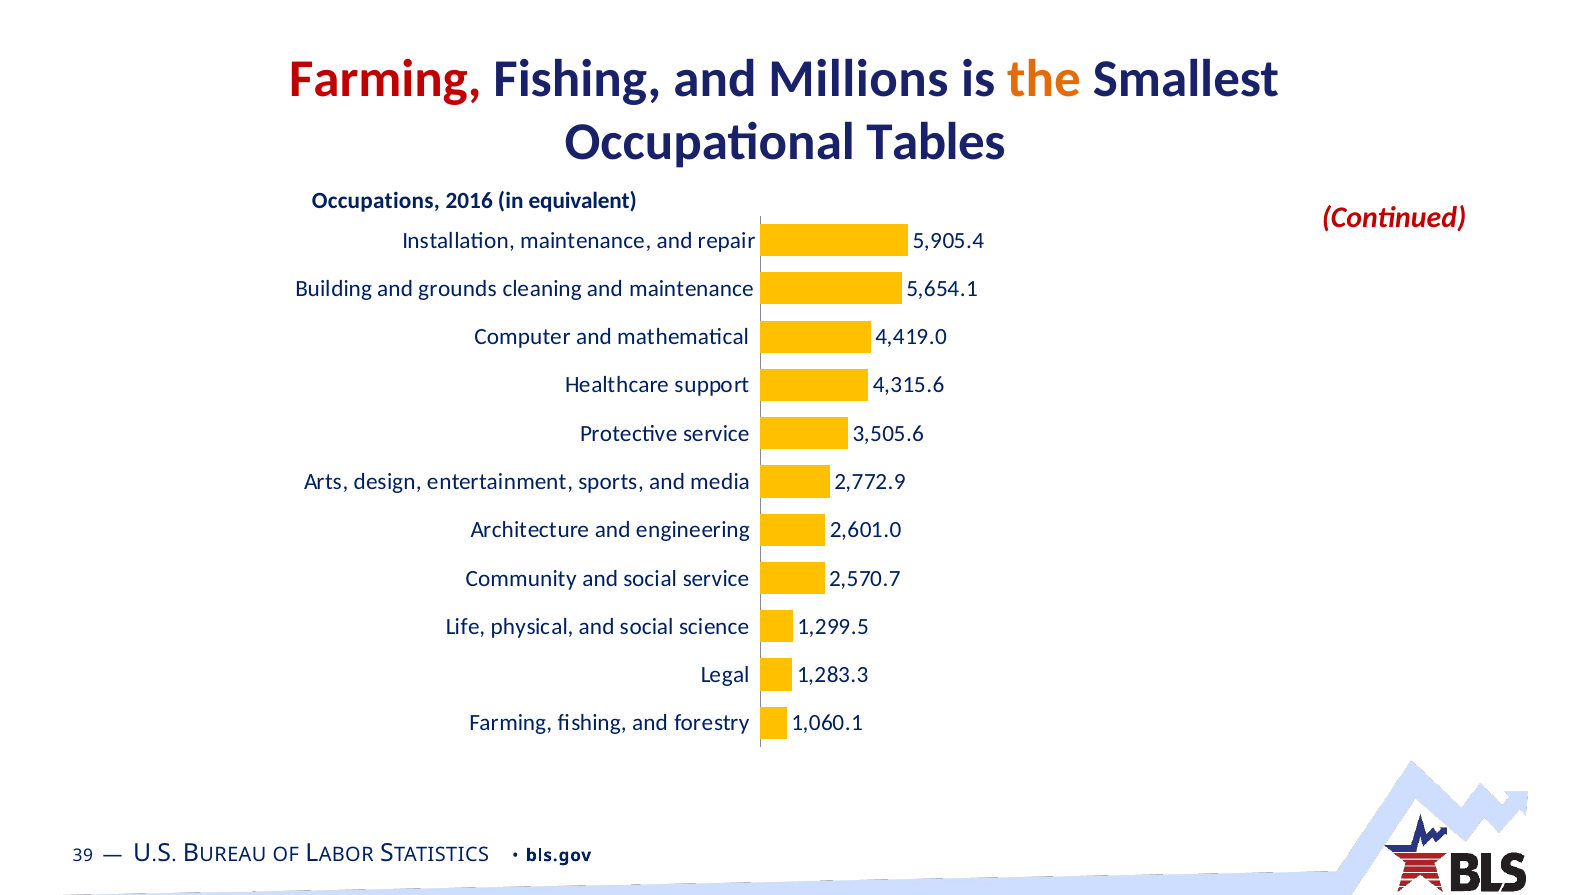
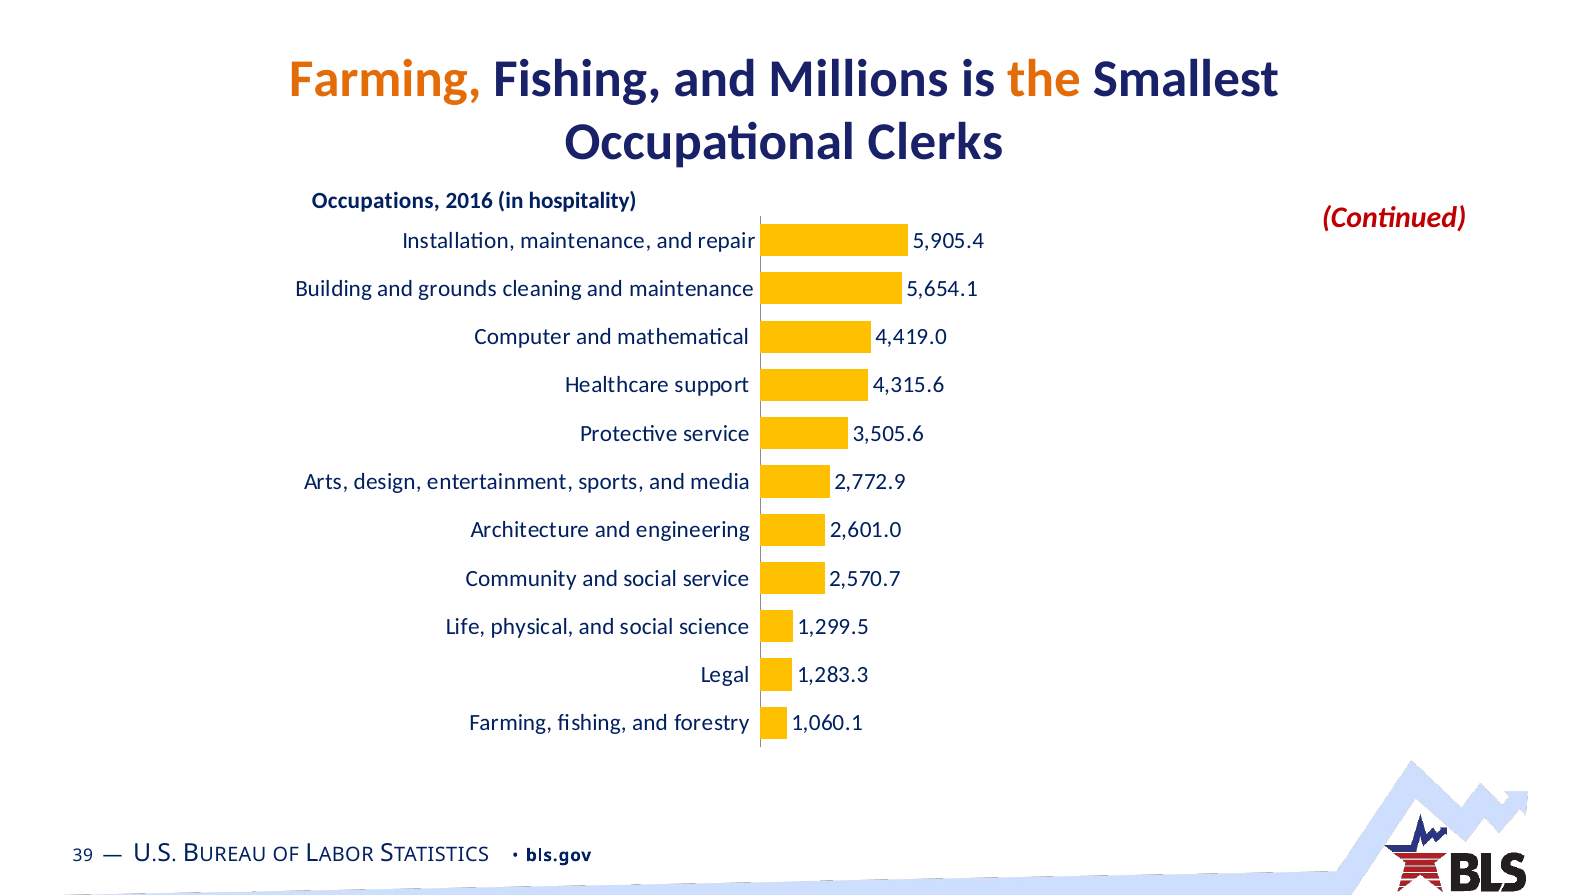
Farming colour: red -> orange (385, 79)
Tables: Tables -> Clerks (935, 142)
equivalent: equivalent -> hospitality (583, 201)
